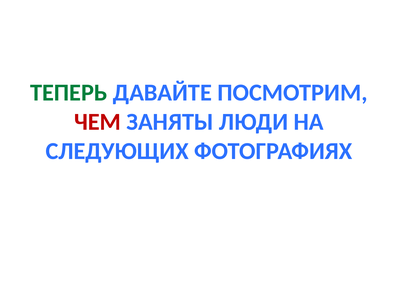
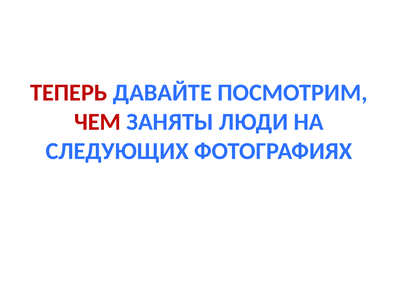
ТЕПЕРЬ colour: green -> red (69, 93)
